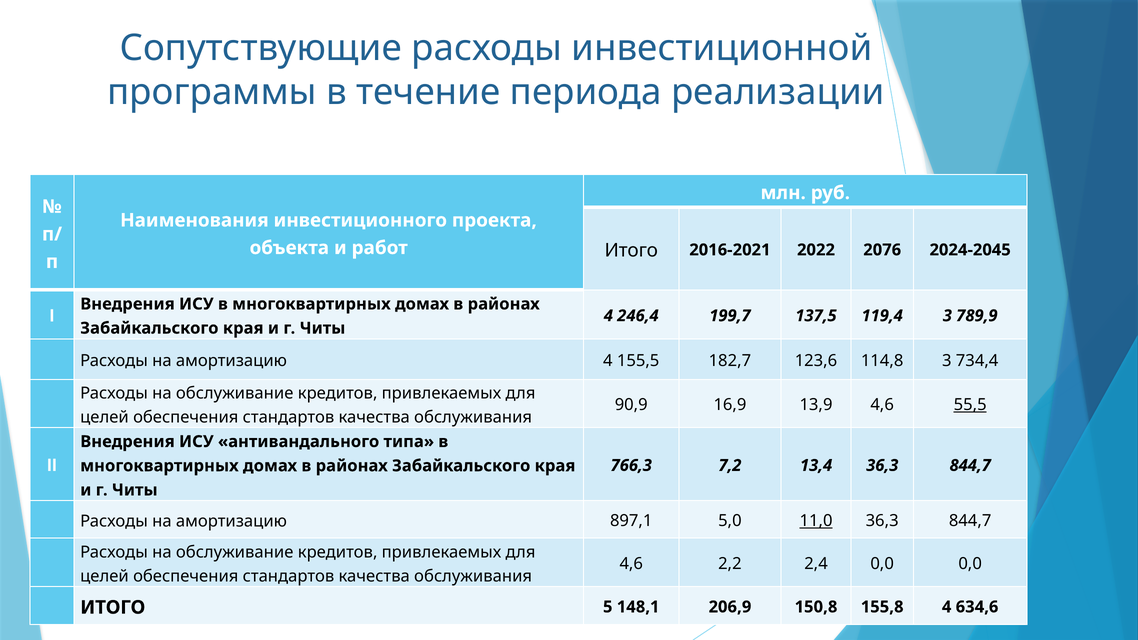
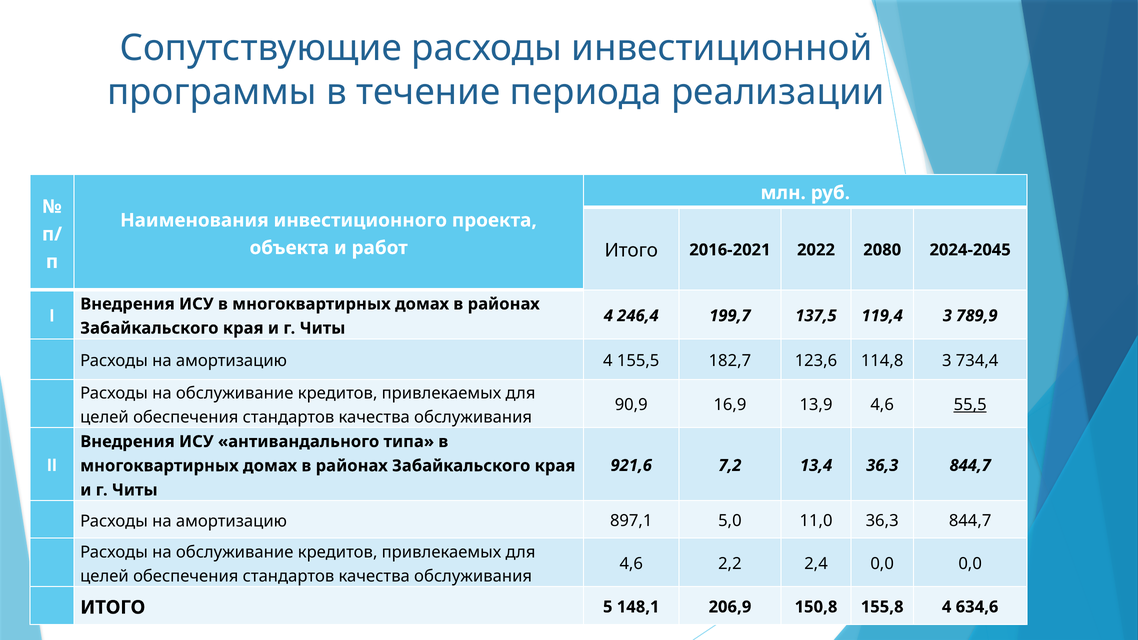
2076: 2076 -> 2080 (882, 250)
766,3: 766,3 -> 921,6 (631, 466)
11,0 underline: present -> none (816, 521)
